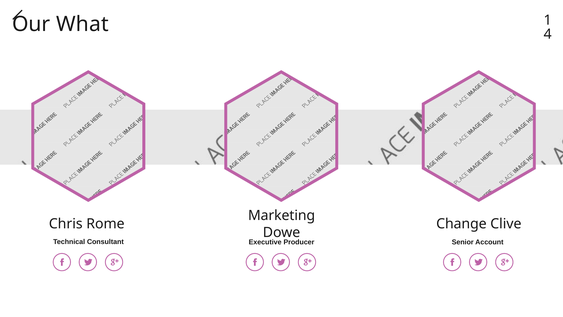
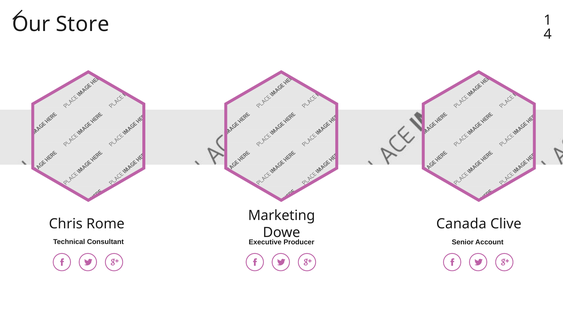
What: What -> Store (83, 24)
Change: Change -> Canada (461, 224)
